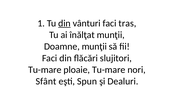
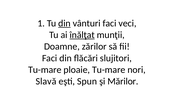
tras: tras -> veci (127, 23)
înălţat underline: none -> present (82, 35)
Doamne munţii: munţii -> zărilor (94, 46)
Sfânt: Sfânt -> Slavă (46, 81)
Dealuri: Dealuri -> Mărilor (123, 81)
